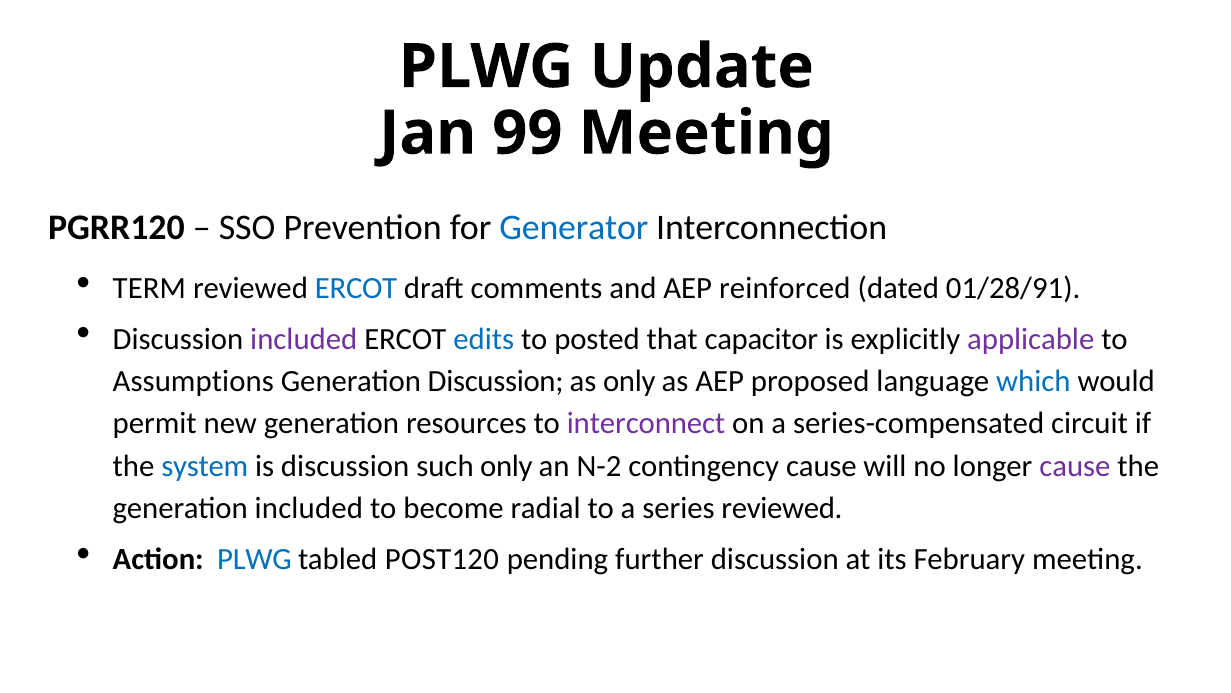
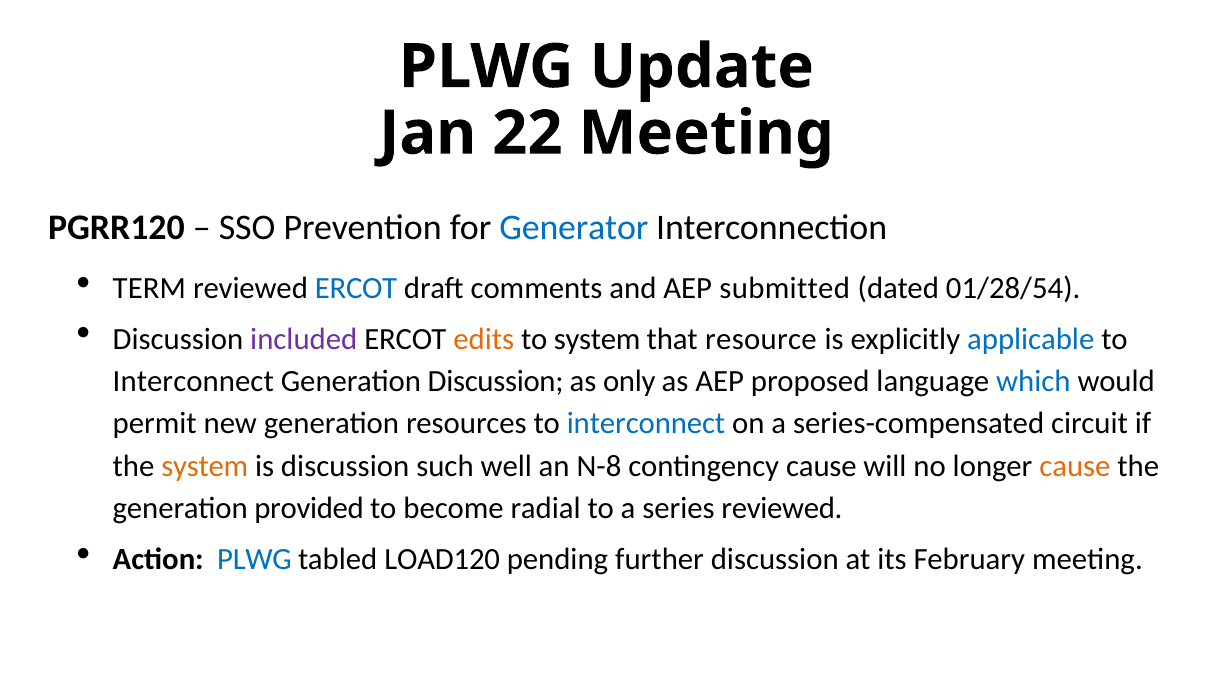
99: 99 -> 22 (527, 133)
reinforced: reinforced -> submitted (785, 288)
01/28/91: 01/28/91 -> 01/28/54 (1013, 288)
edits colour: blue -> orange (484, 339)
to posted: posted -> system (597, 339)
capacitor: capacitor -> resource (761, 339)
applicable colour: purple -> blue (1031, 339)
Assumptions: Assumptions -> Interconnect (193, 381)
interconnect colour: purple -> blue (646, 423)
system colour: blue -> orange (205, 466)
such only: only -> well (506, 466)
N-2: N-2 -> N-8 (599, 466)
cause colour: purple -> orange (1075, 466)
generation included: included -> provided (309, 508)
POST120: POST120 -> LOAD120 (442, 559)
